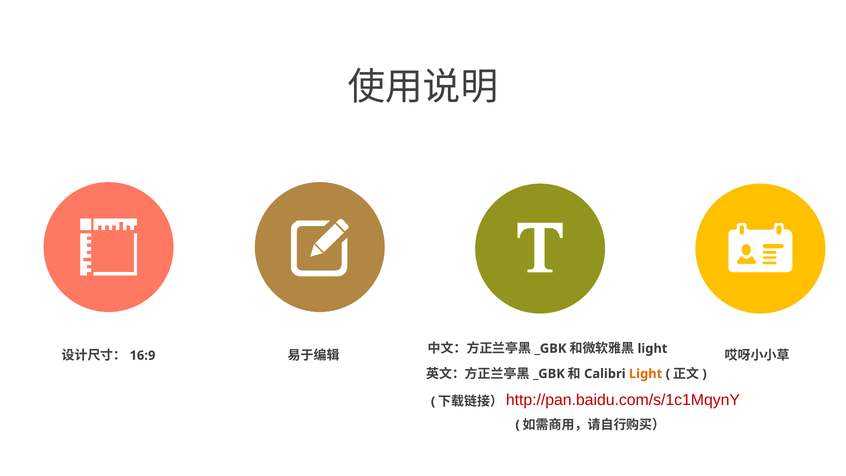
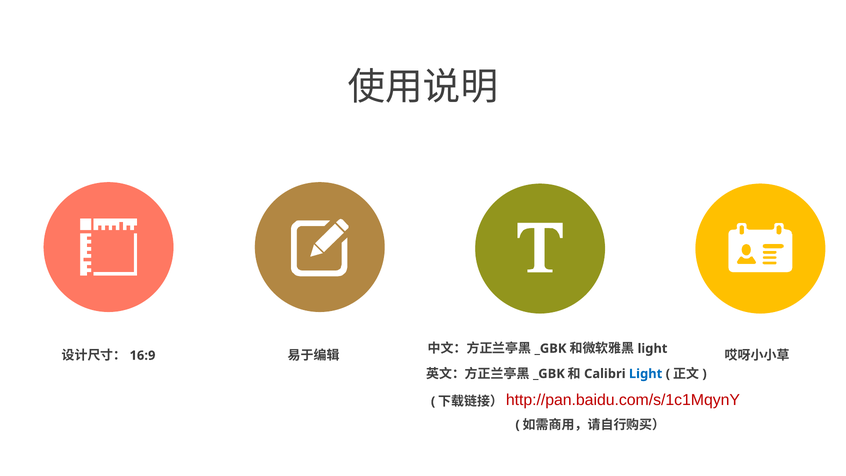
Light colour: orange -> blue (646, 374)
